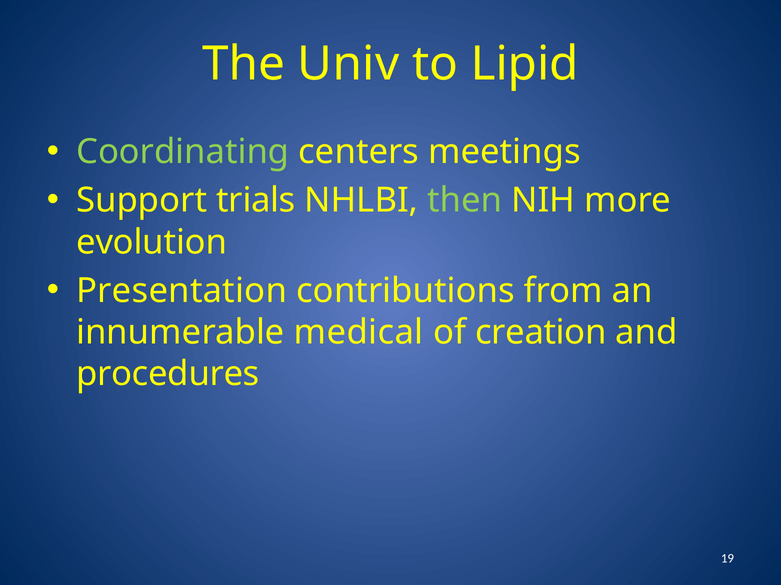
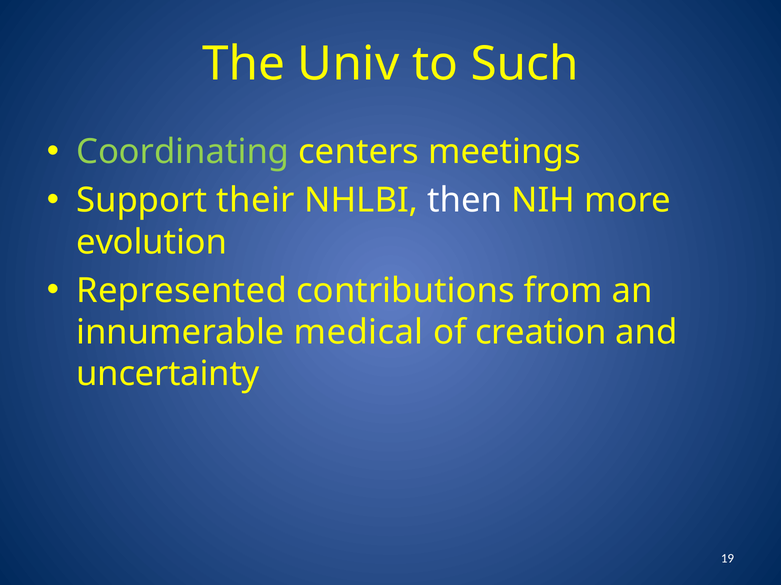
Lipid: Lipid -> Such (525, 64)
trials: trials -> their (256, 201)
then colour: light green -> white (465, 201)
Presentation: Presentation -> Represented (182, 291)
procedures: procedures -> uncertainty (168, 374)
